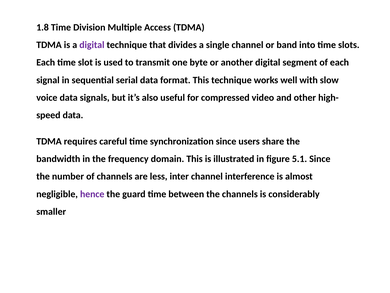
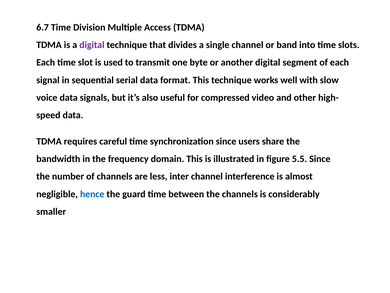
1.8: 1.8 -> 6.7 (43, 27)
5.1: 5.1 -> 5.5 (299, 159)
hence colour: purple -> blue (92, 194)
